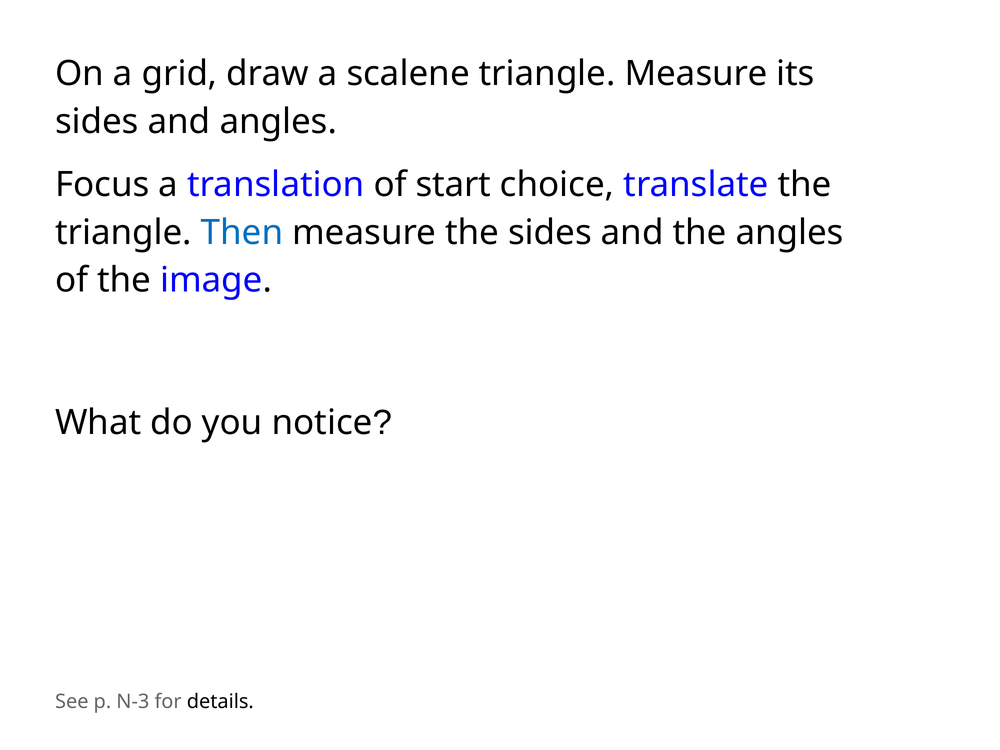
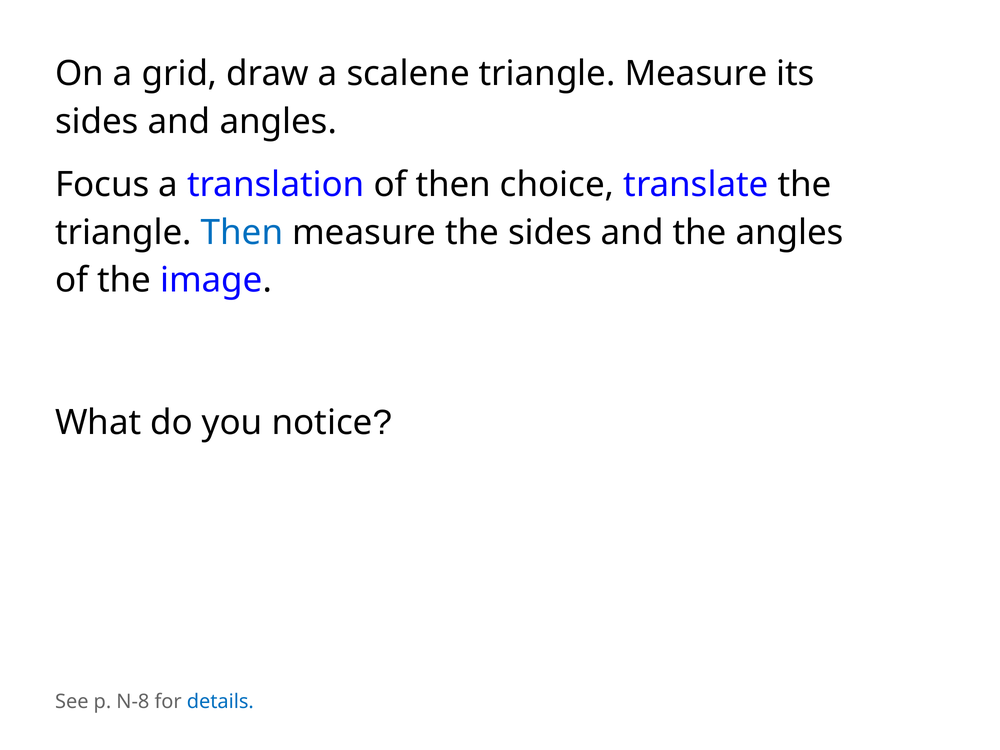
of start: start -> then (453, 185)
N-3: N-3 -> N-8 (133, 702)
details colour: black -> blue (220, 702)
